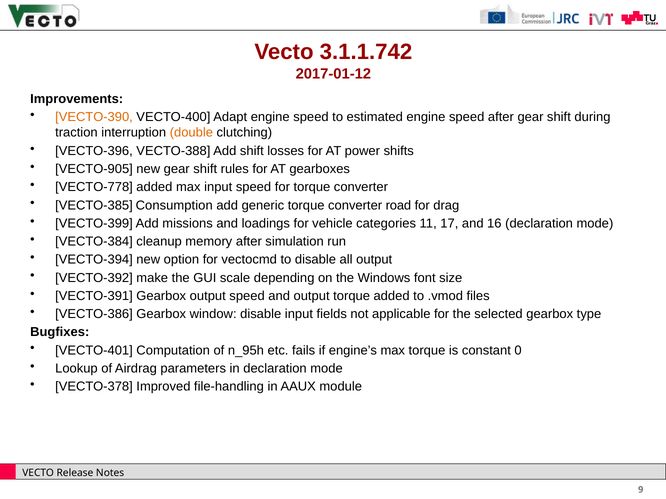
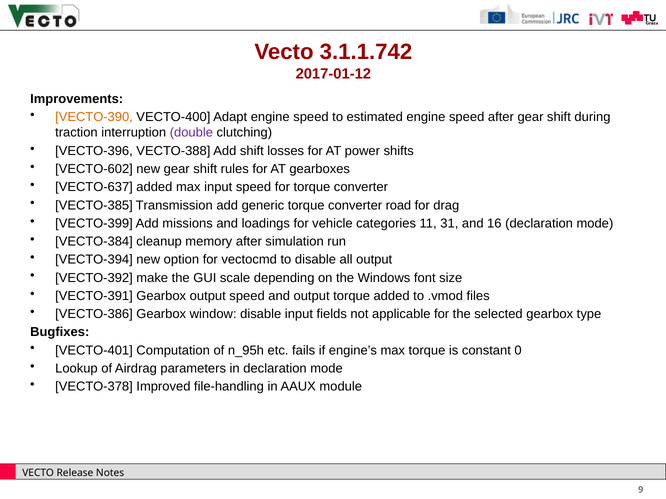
double colour: orange -> purple (191, 133)
VECTO-905: VECTO-905 -> VECTO-602 (94, 169)
VECTO-778: VECTO-778 -> VECTO-637 (94, 187)
Consumption: Consumption -> Transmission (174, 205)
17: 17 -> 31 (449, 224)
